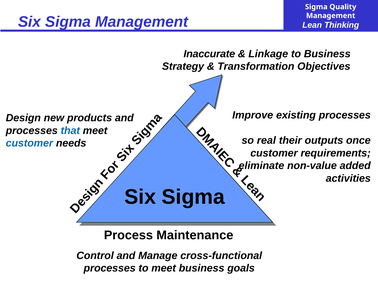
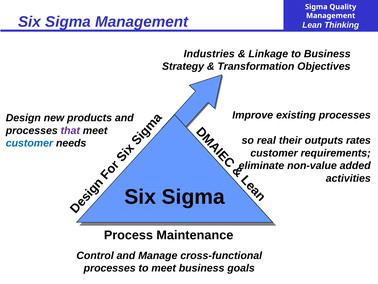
Inaccurate: Inaccurate -> Industries (209, 54)
that colour: blue -> purple (70, 130)
once: once -> rates (358, 140)
